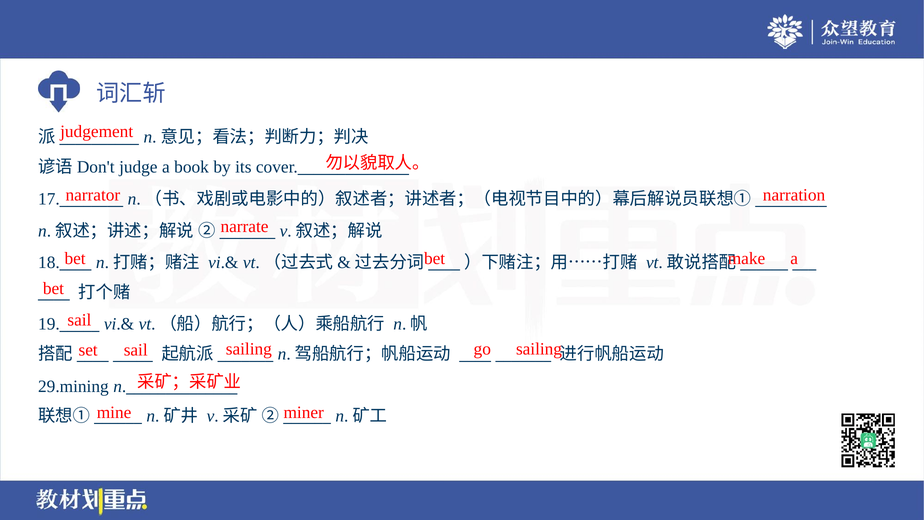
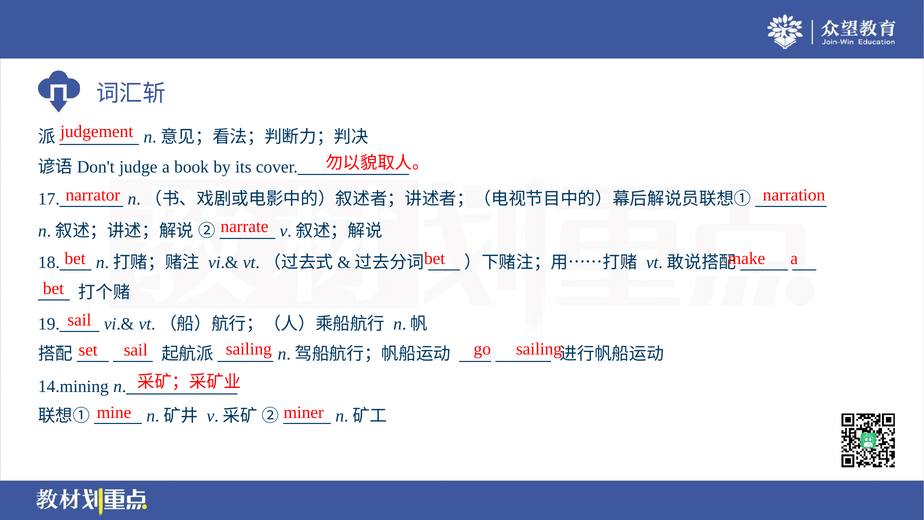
29.mining: 29.mining -> 14.mining (73, 386)
